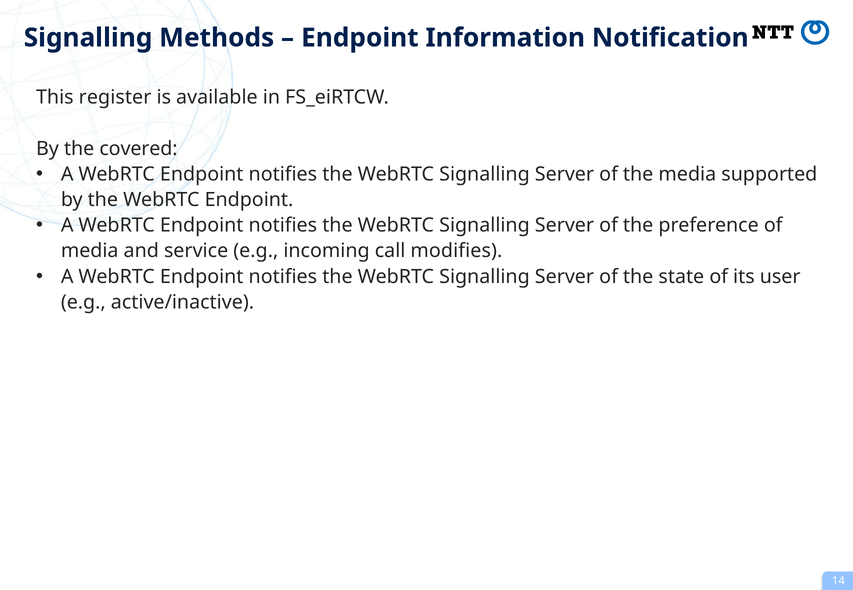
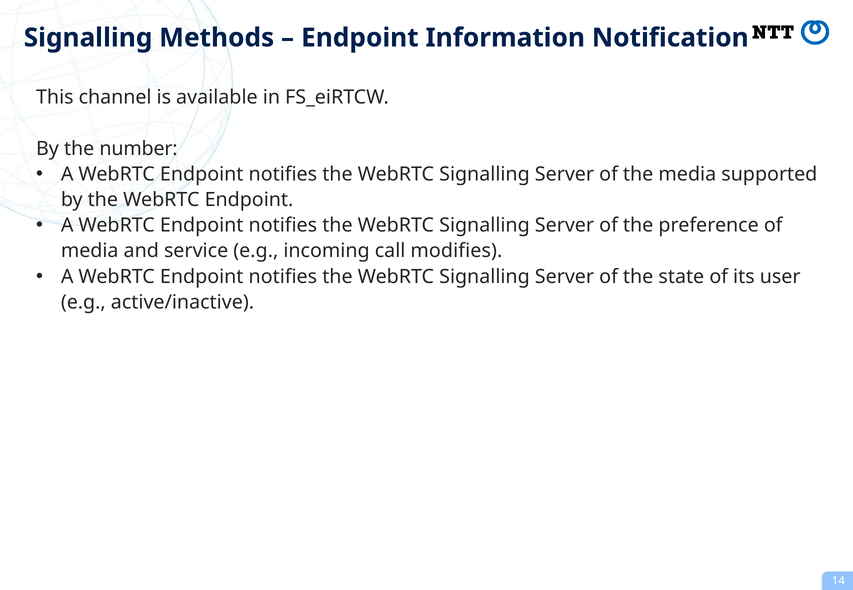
register: register -> channel (115, 97)
covered: covered -> number (139, 149)
